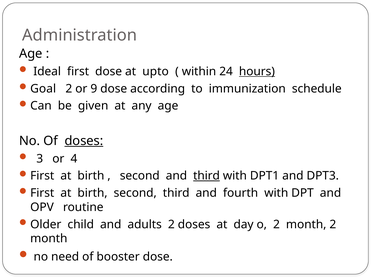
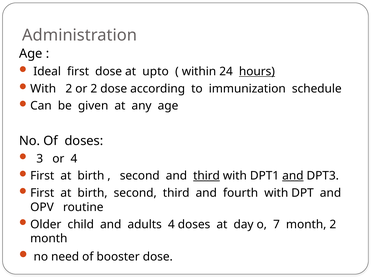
Goal: Goal -> With (43, 89)
or 9: 9 -> 2 (94, 89)
doses underline: present -> none (84, 141)
and underline: none -> present (293, 176)
adults 2: 2 -> 4 (171, 225)
o 2: 2 -> 7 (276, 225)
